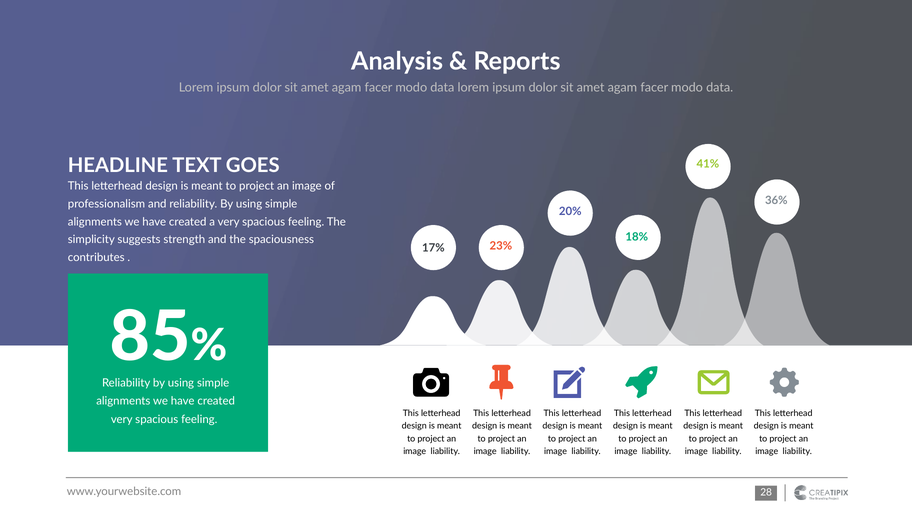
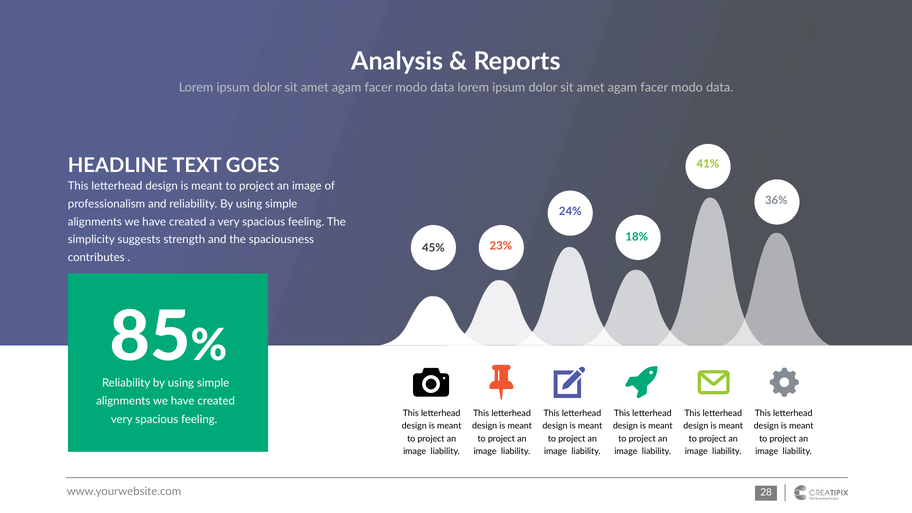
20%: 20% -> 24% (570, 211)
17%: 17% -> 45% (433, 248)
